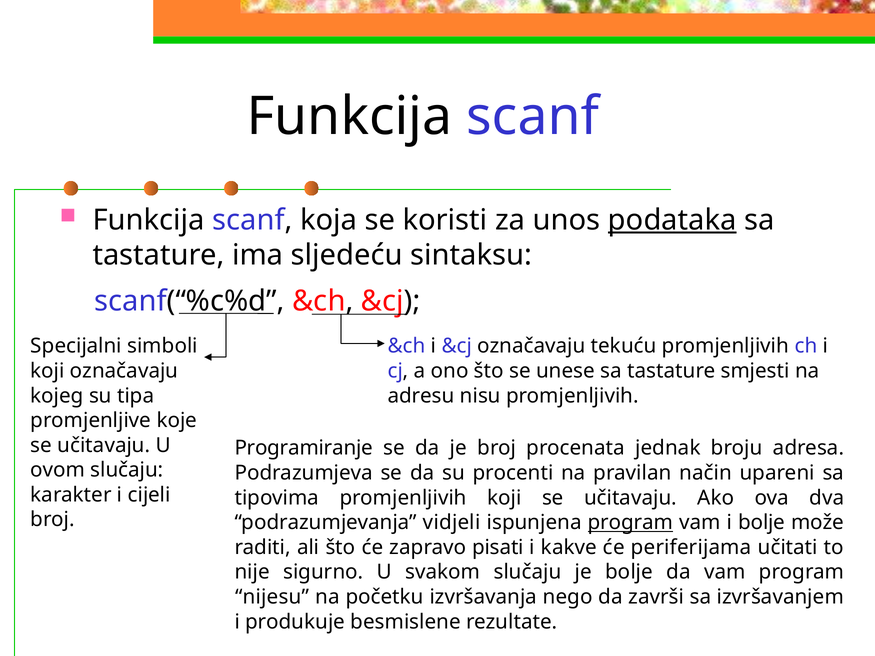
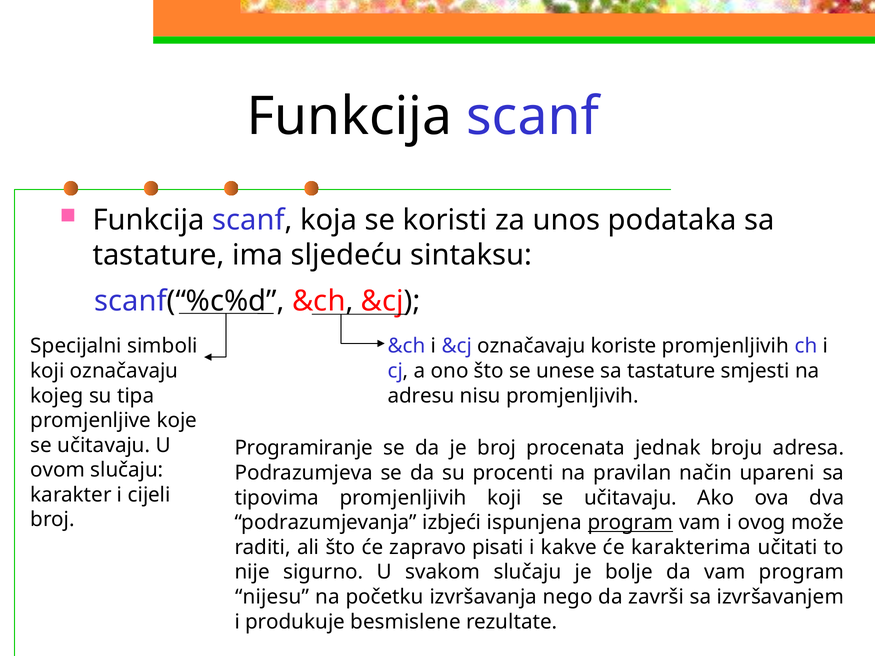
podataka underline: present -> none (672, 220)
tekuću: tekuću -> koriste (624, 346)
vidjeli: vidjeli -> izbjeći (452, 523)
i bolje: bolje -> ovog (762, 523)
periferijama: periferijama -> karakterima (691, 548)
